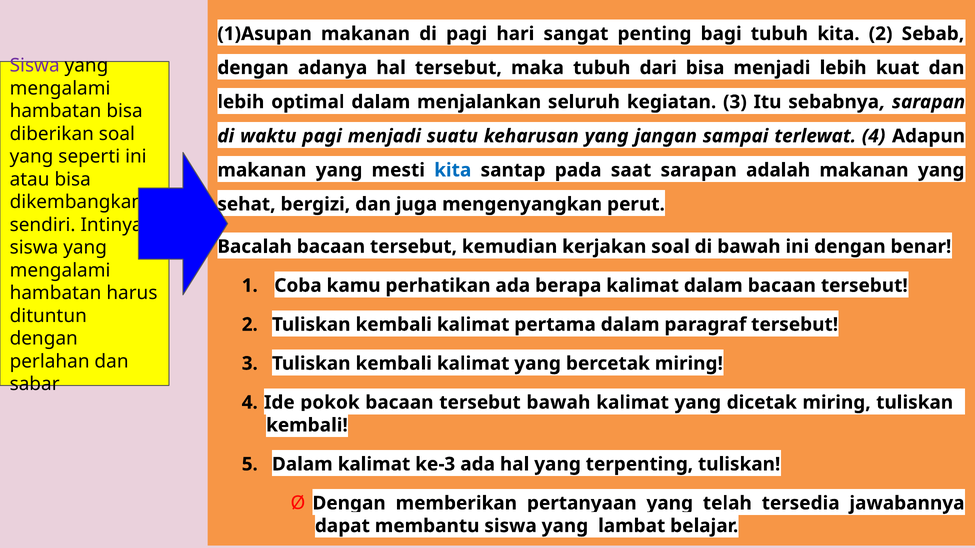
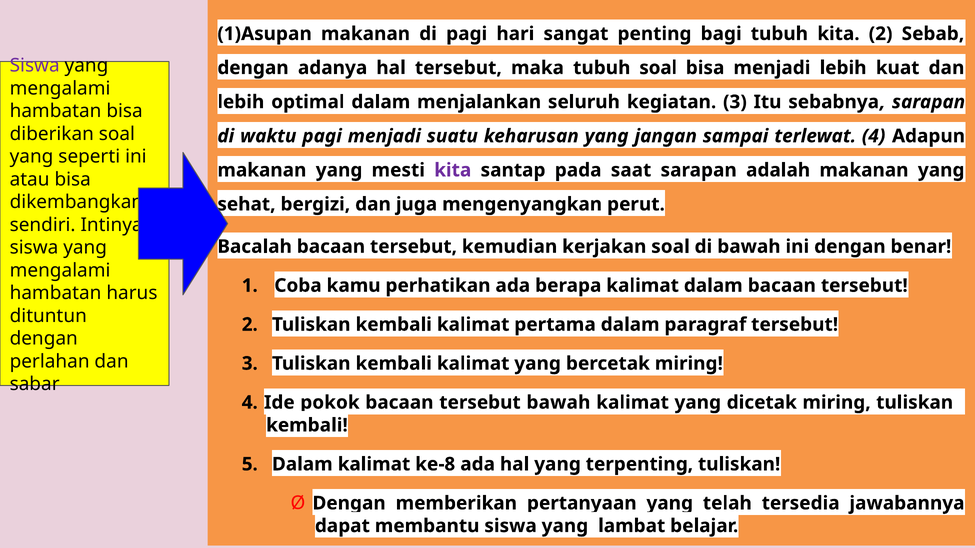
tubuh dari: dari -> soal (658, 68)
kita colour: blue -> purple (453, 170)
ke-3: ke-3 -> ke-8 (435, 465)
